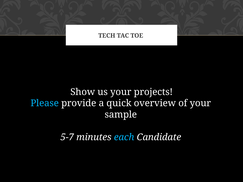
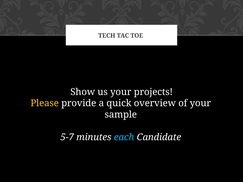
Please colour: light blue -> yellow (45, 103)
